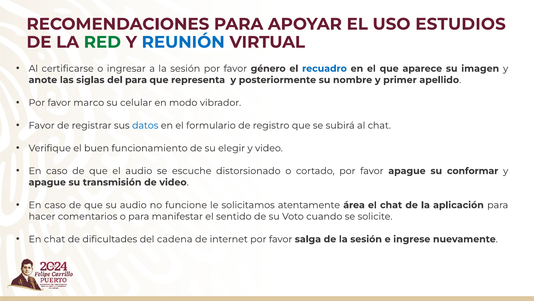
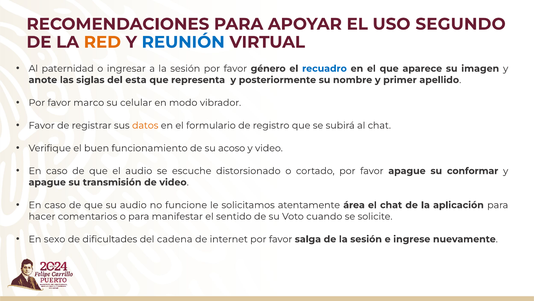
ESTUDIOS: ESTUDIOS -> SEGUNDO (461, 24)
RED colour: green -> orange (102, 42)
certificarse: certificarse -> paternidad (68, 68)
del para: para -> esta (136, 80)
datos colour: blue -> orange (145, 125)
elegir: elegir -> acoso (232, 148)
En chat: chat -> sexo (55, 239)
